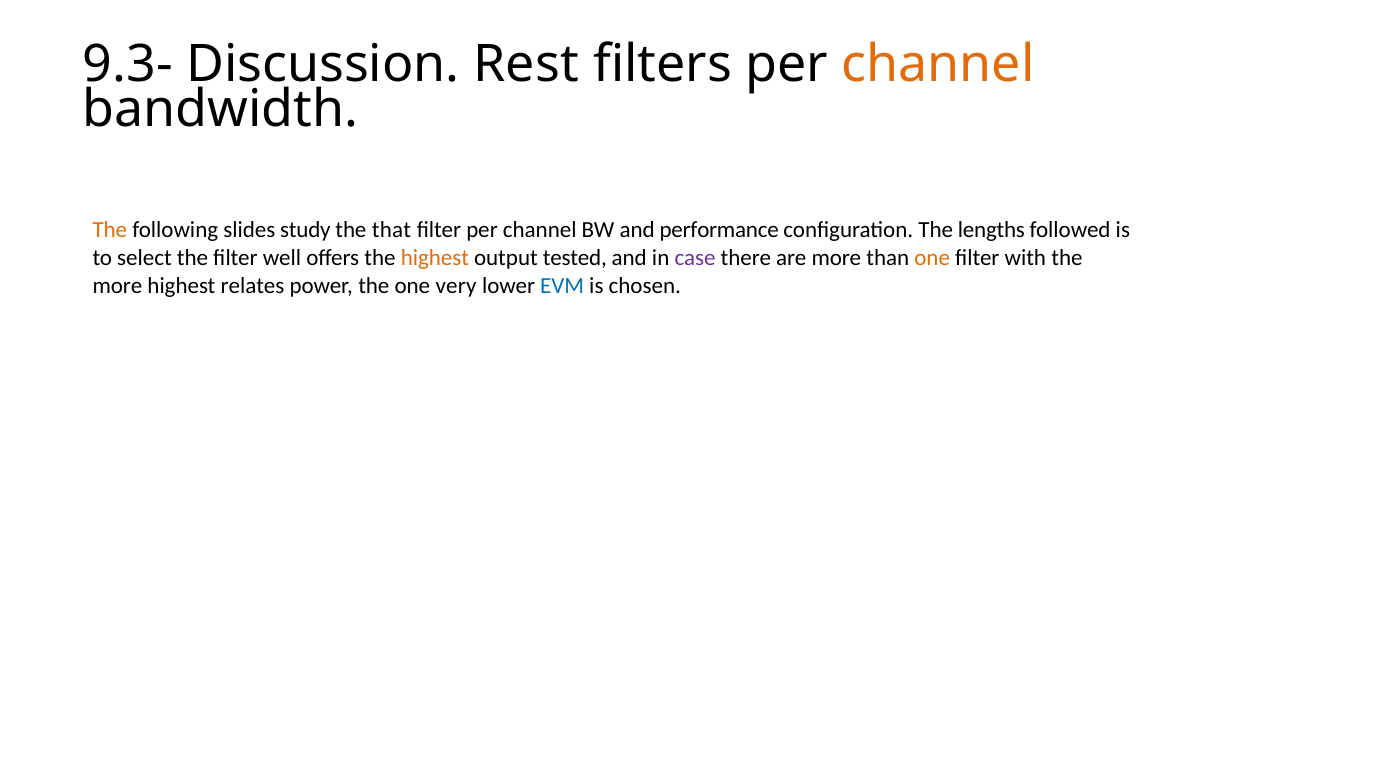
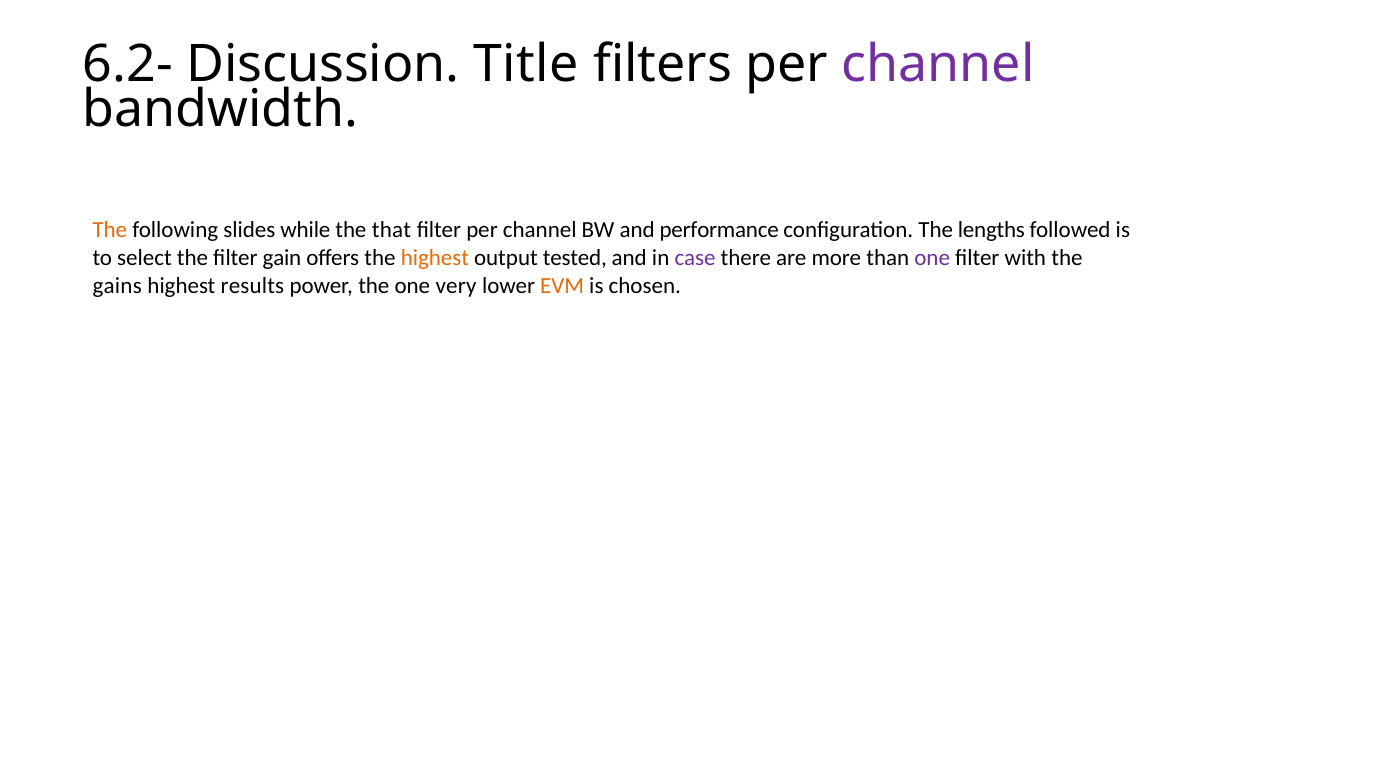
9.3-: 9.3- -> 6.2- (128, 64)
Rest: Rest -> Title (526, 64)
channel colour: orange -> purple (938, 64)
study: study -> while (305, 230)
well: well -> gain (282, 258)
one colour: orange -> purple (932, 258)
more: more -> gains (117, 286)
relates: relates -> results (252, 286)
EVM colour: blue -> orange (562, 286)
